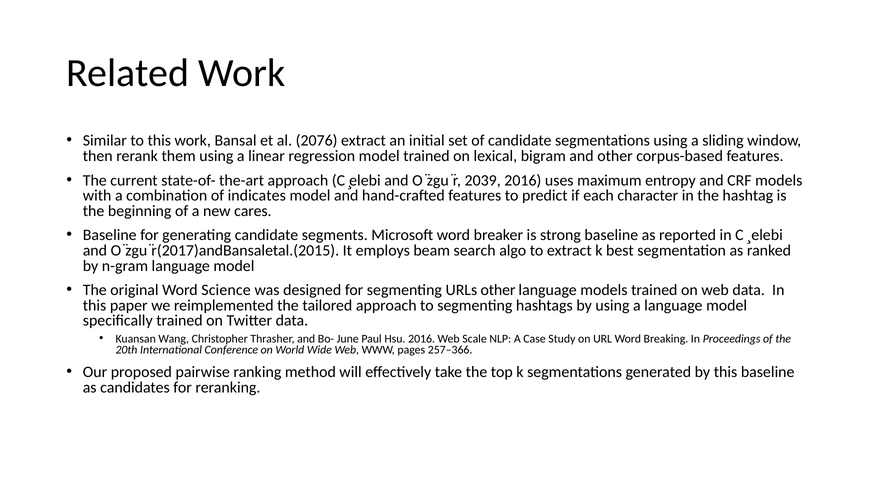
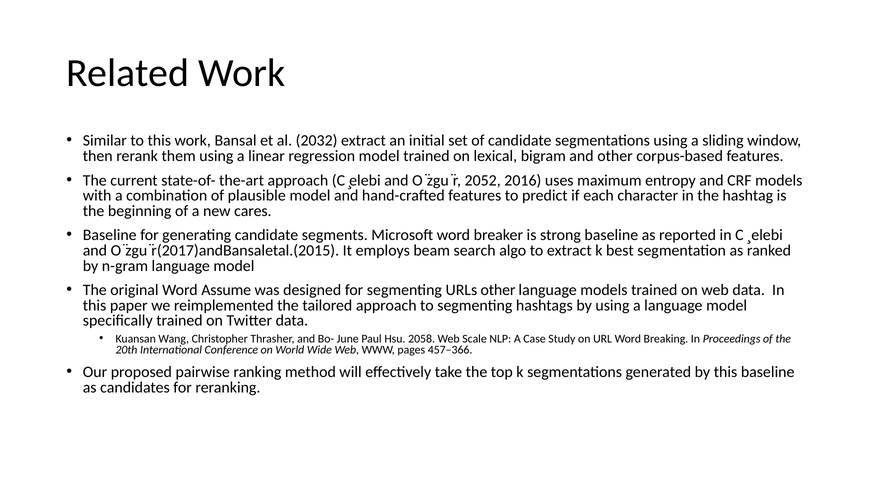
2076: 2076 -> 2032 (317, 141)
2039: 2039 -> 2052 (483, 181)
indicates: indicates -> plausible (257, 196)
Science: Science -> Assume (226, 290)
Hsu 2016: 2016 -> 2058 (422, 339)
257–366: 257–366 -> 457–366 (450, 350)
